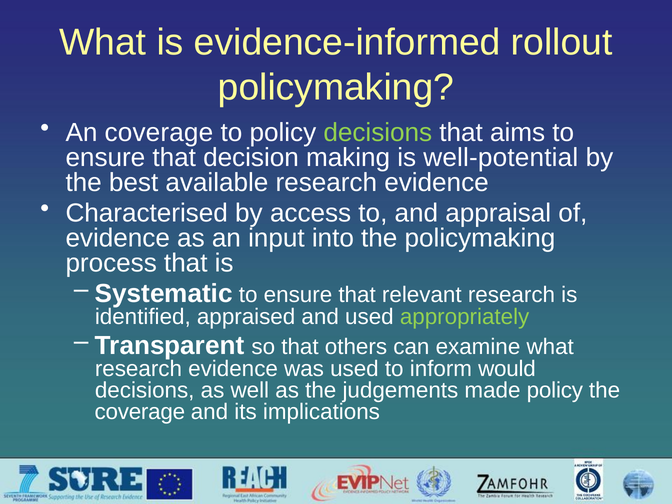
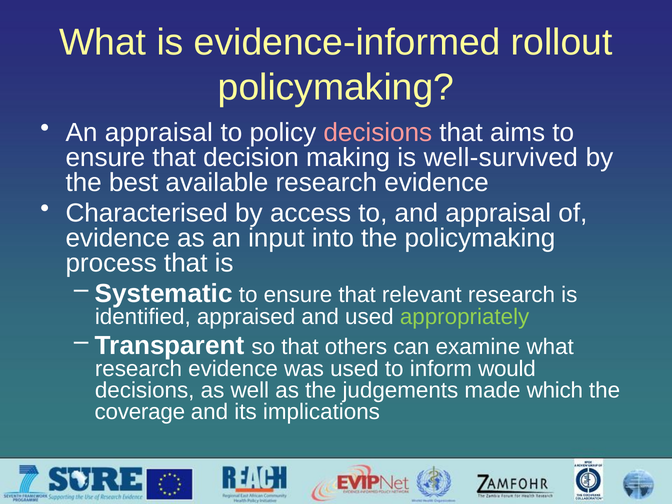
An coverage: coverage -> appraisal (159, 132)
decisions colour: light green -> pink (378, 132)
well-potential: well-potential -> well-survived (501, 158)
made policy: policy -> which (555, 390)
